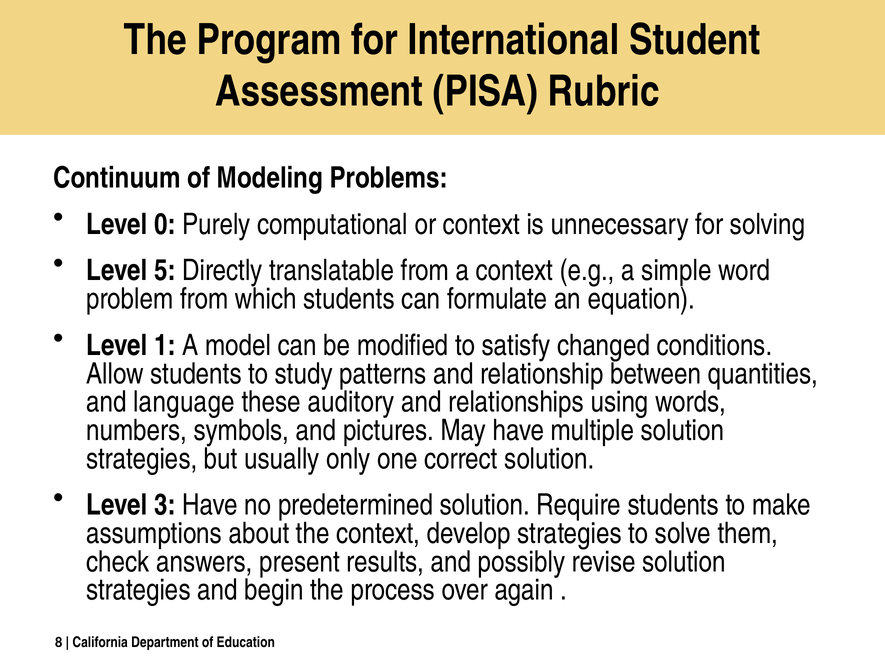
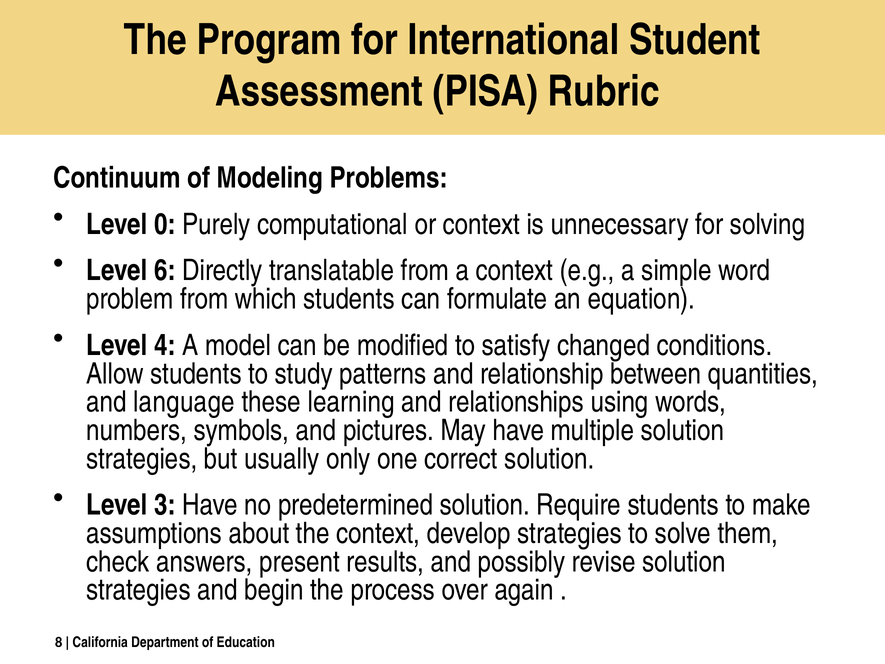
5: 5 -> 6 (165, 271)
1: 1 -> 4 (165, 345)
auditory: auditory -> learning (351, 402)
